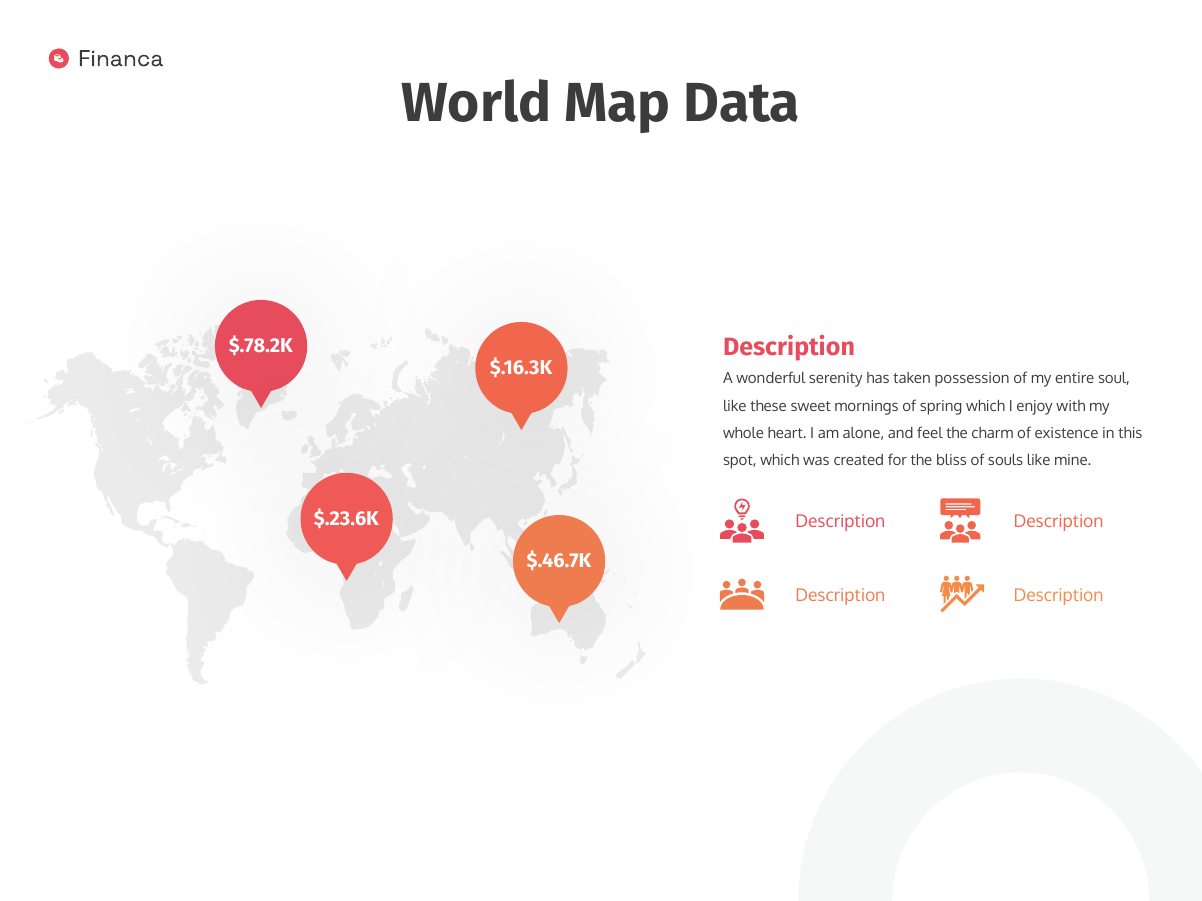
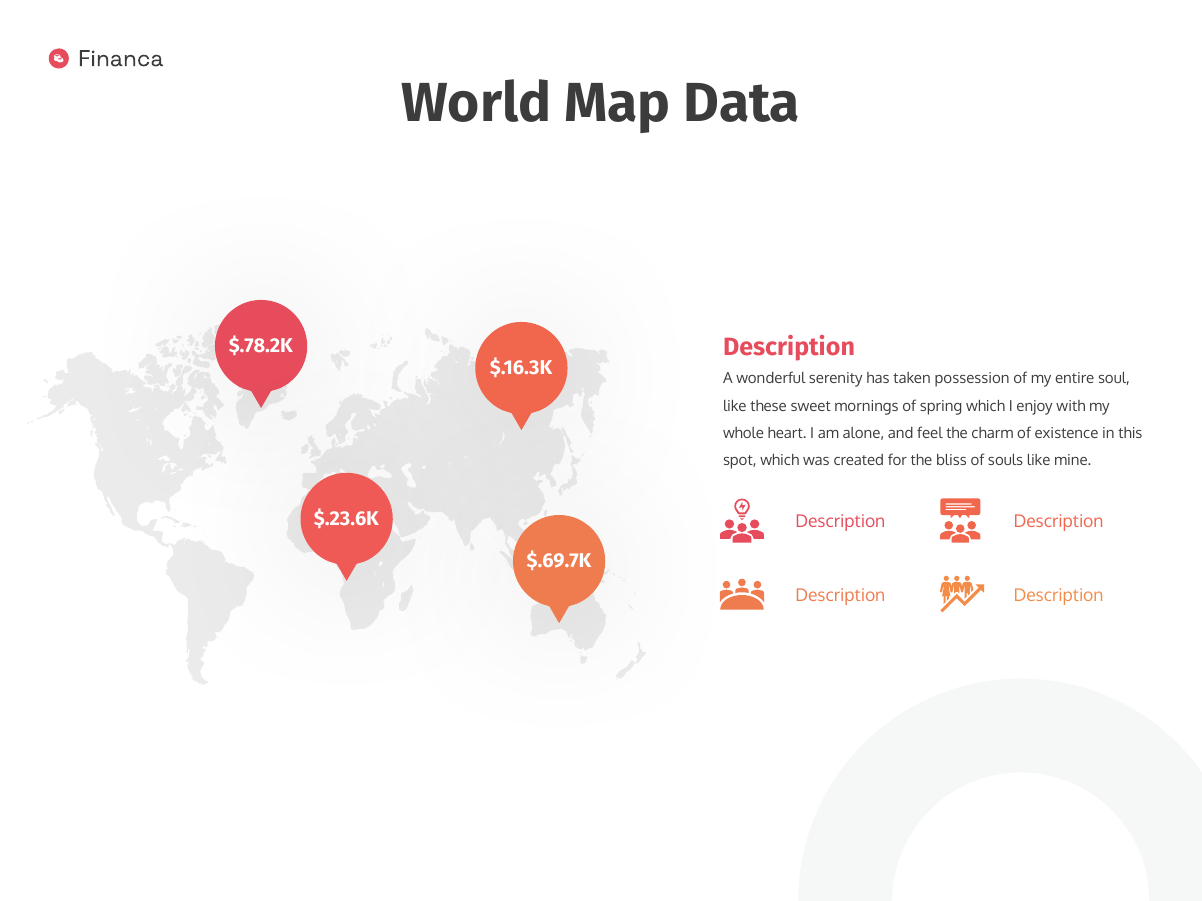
$.46.7K: $.46.7K -> $.69.7K (559, 562)
